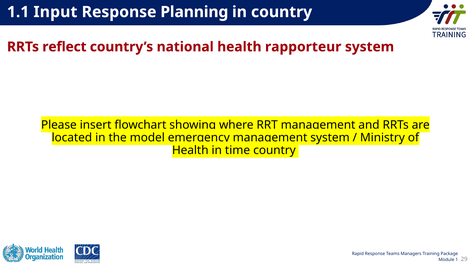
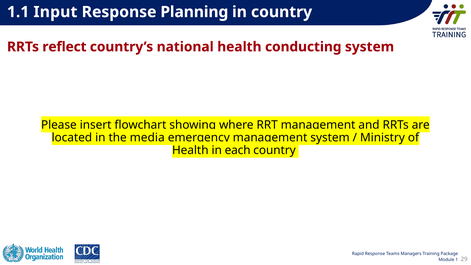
rapporteur: rapporteur -> conducting (303, 47)
model: model -> media (147, 138)
time: time -> each (238, 150)
